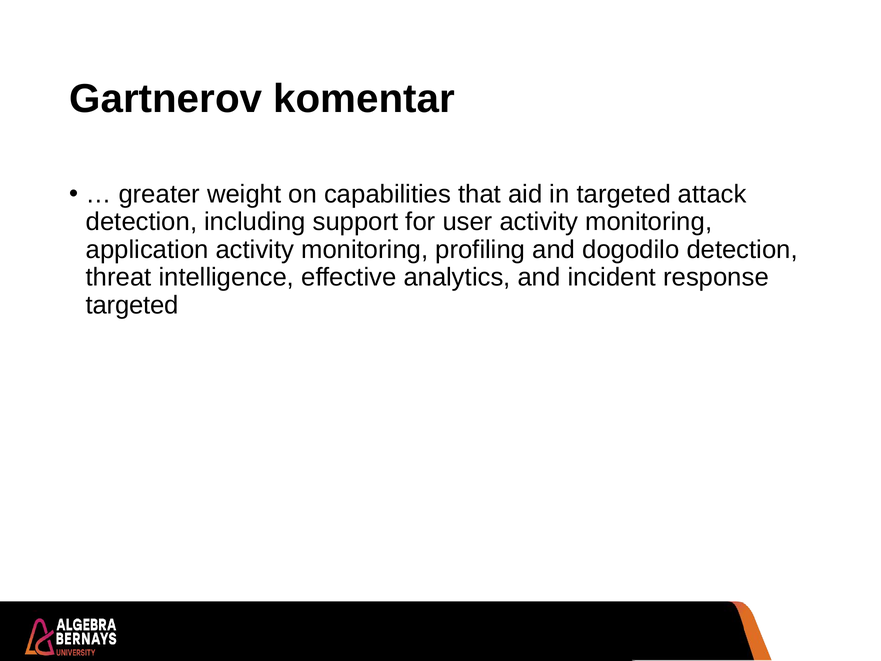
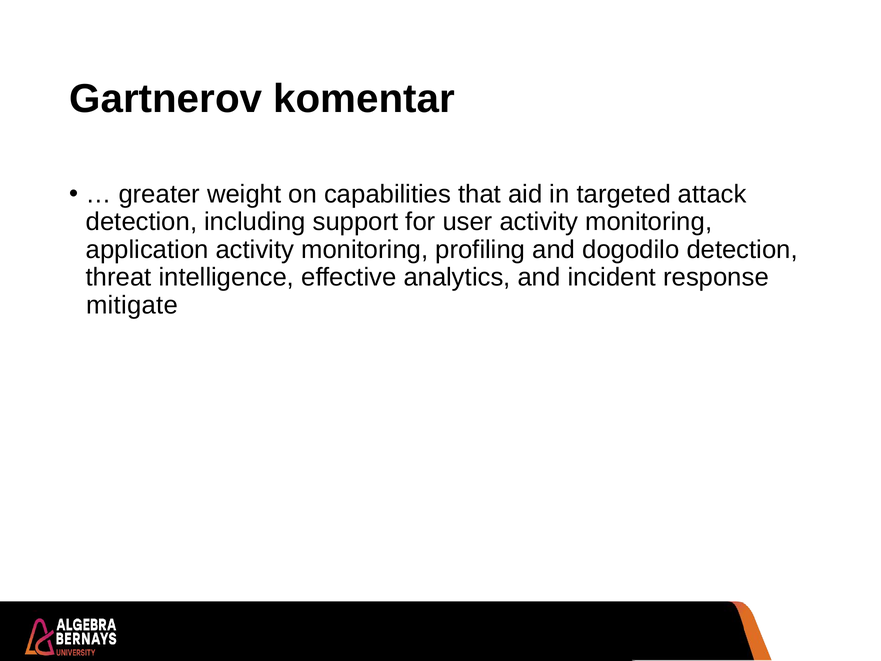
targeted: targeted -> mitigate (132, 305)
